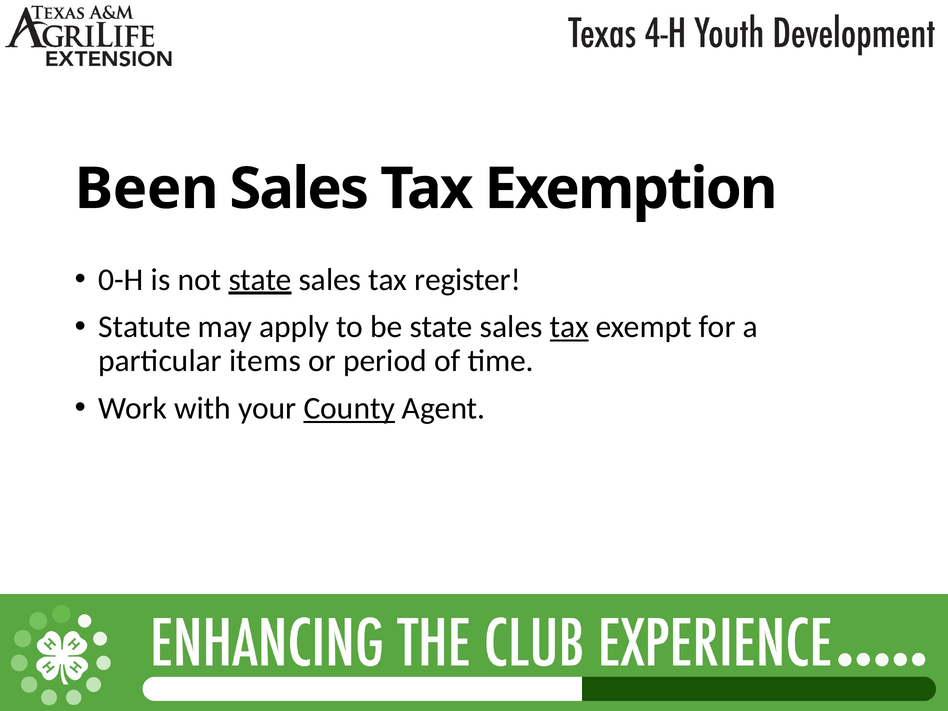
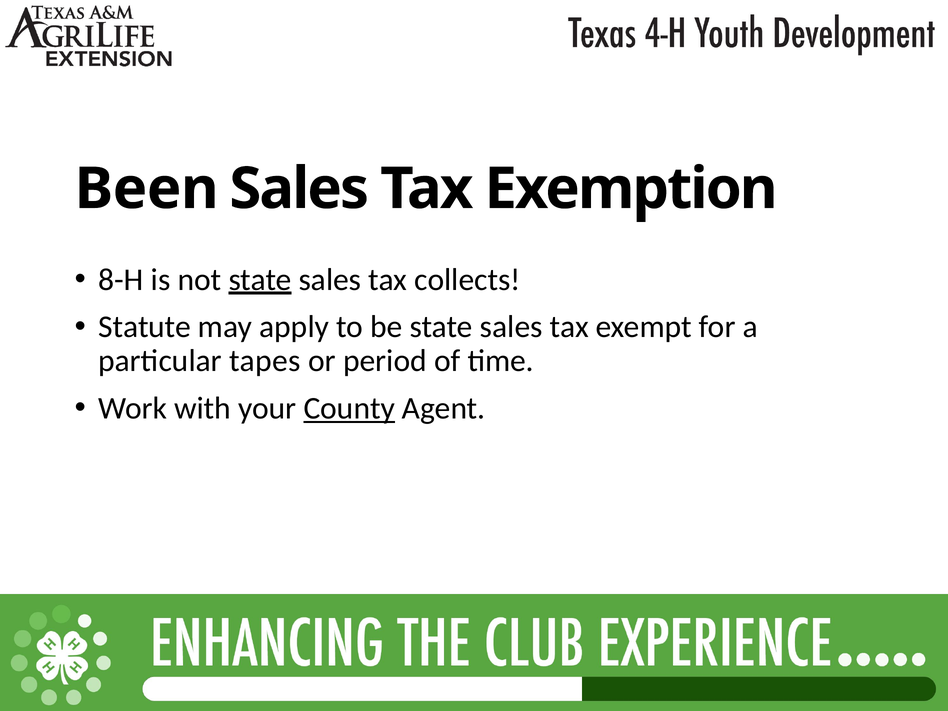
0-H: 0-H -> 8-H (121, 280)
register: register -> collects (468, 280)
tax underline: present -> none (569, 327)
items: items -> tapes (265, 361)
